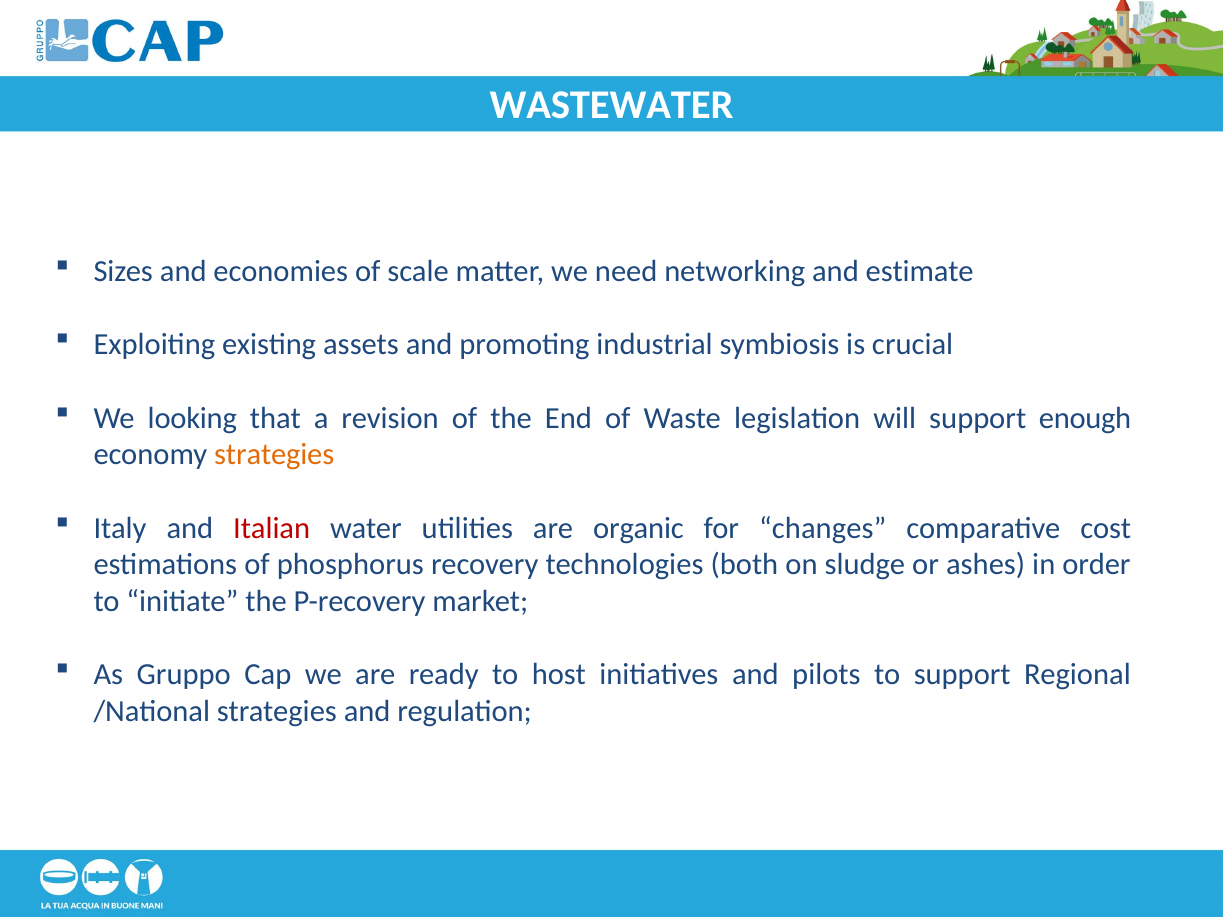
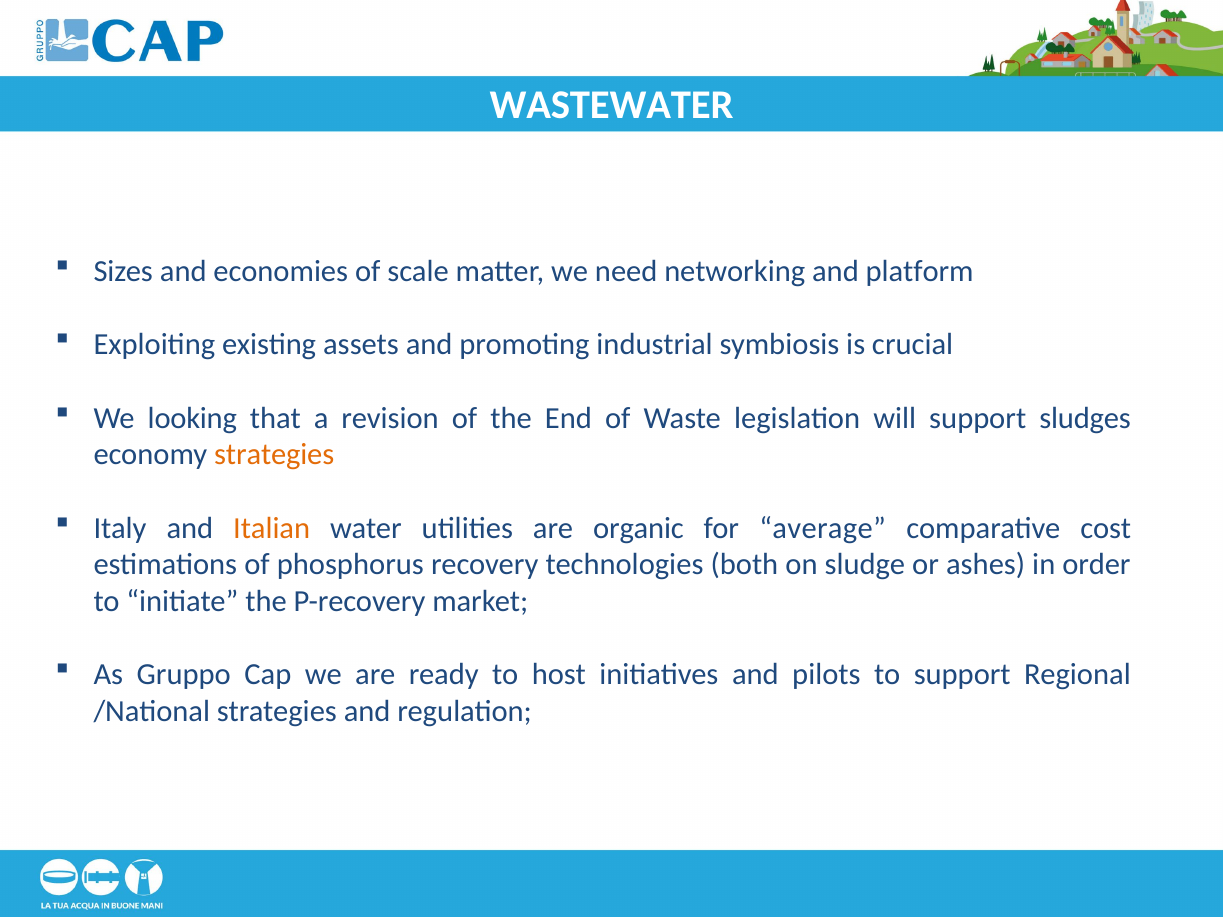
estimate: estimate -> platform (920, 271)
enough: enough -> sludges (1085, 418)
Italian colour: red -> orange (272, 528)
changes: changes -> average (823, 528)
